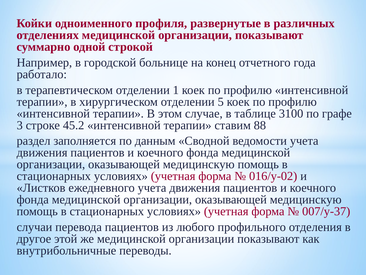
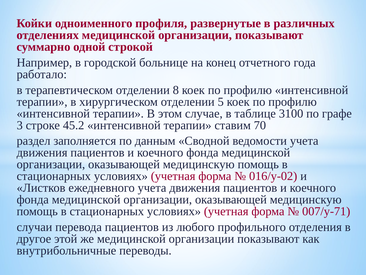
1: 1 -> 8 (176, 90)
88: 88 -> 70 (260, 125)
007/у-37: 007/у-37 -> 007/у-71 (326, 211)
